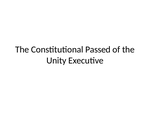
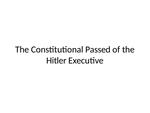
Unity: Unity -> Hitler (56, 60)
